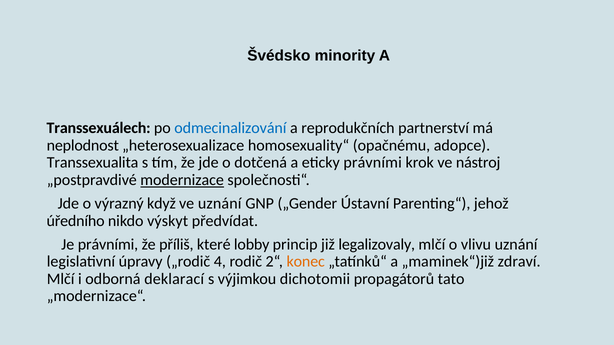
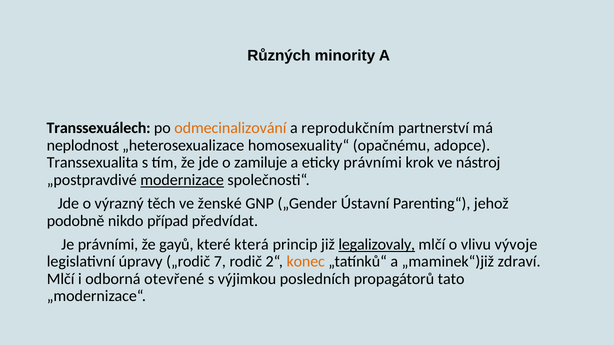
Švédsko: Švédsko -> Různých (279, 56)
odmecinalizování colour: blue -> orange (230, 128)
reprodukčních: reprodukčních -> reprodukčním (348, 128)
dotčená: dotčená -> zamiluje (261, 163)
když: když -> těch (161, 204)
ve uznání: uznání -> ženské (220, 204)
úředního: úředního -> podobně (76, 221)
výskyt: výskyt -> případ (168, 221)
příliš: příliš -> gayů (176, 245)
lobby: lobby -> která (252, 245)
legalizovaly underline: none -> present (377, 245)
vlivu uznání: uznání -> vývoje (516, 245)
4: 4 -> 7 (220, 262)
deklarací: deklarací -> otevřené (174, 279)
dichotomii: dichotomii -> posledních (315, 279)
